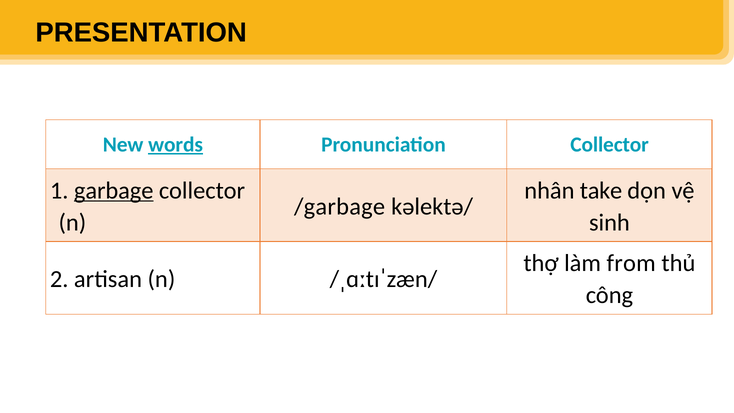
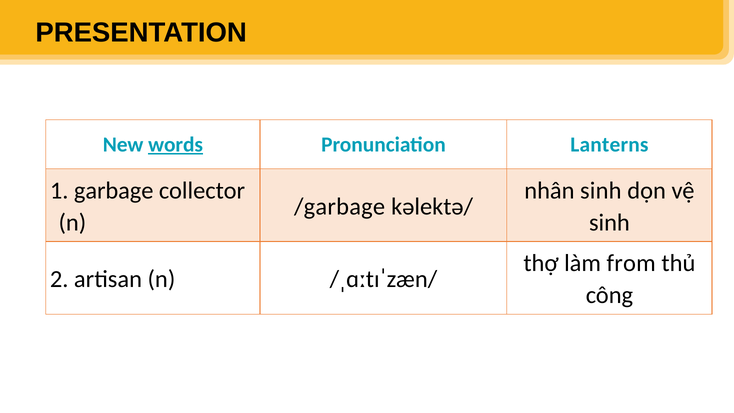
Pronunciation Collector: Collector -> Lanterns (609, 144)
garbage underline: present -> none (114, 190)
nhân take: take -> sinh (601, 190)
